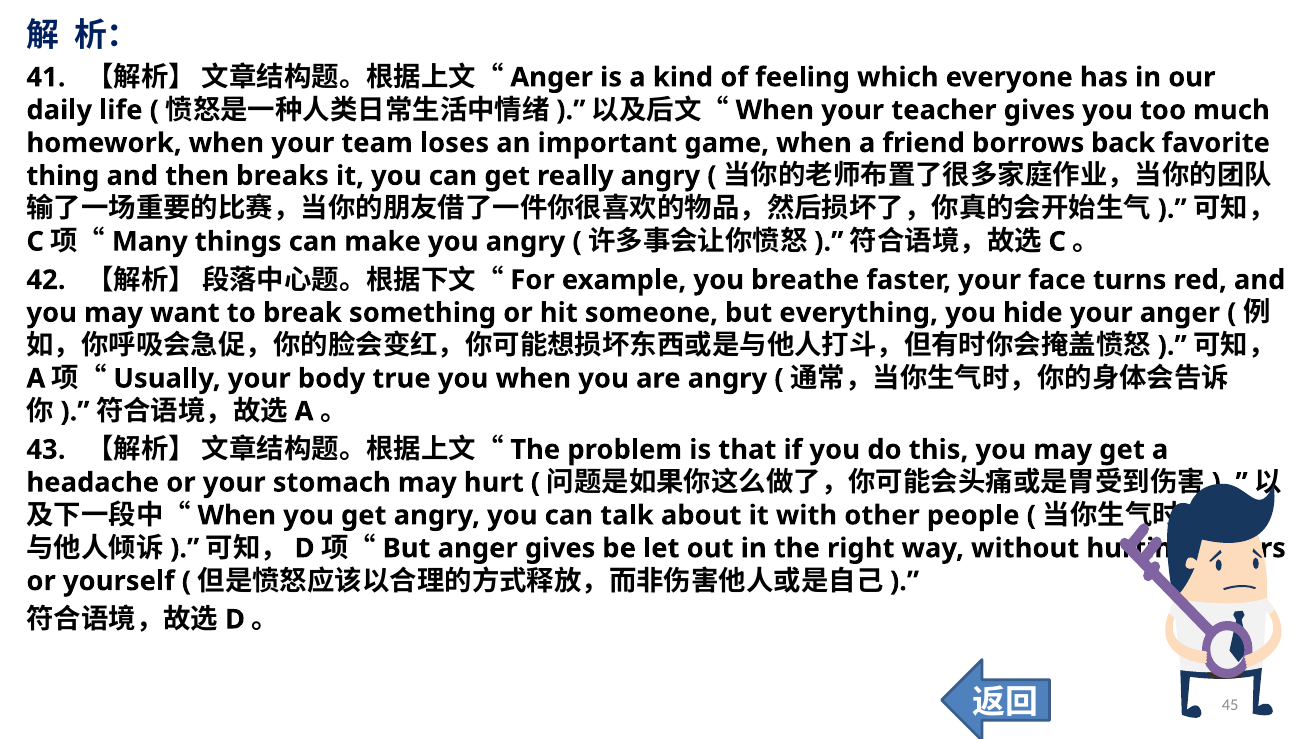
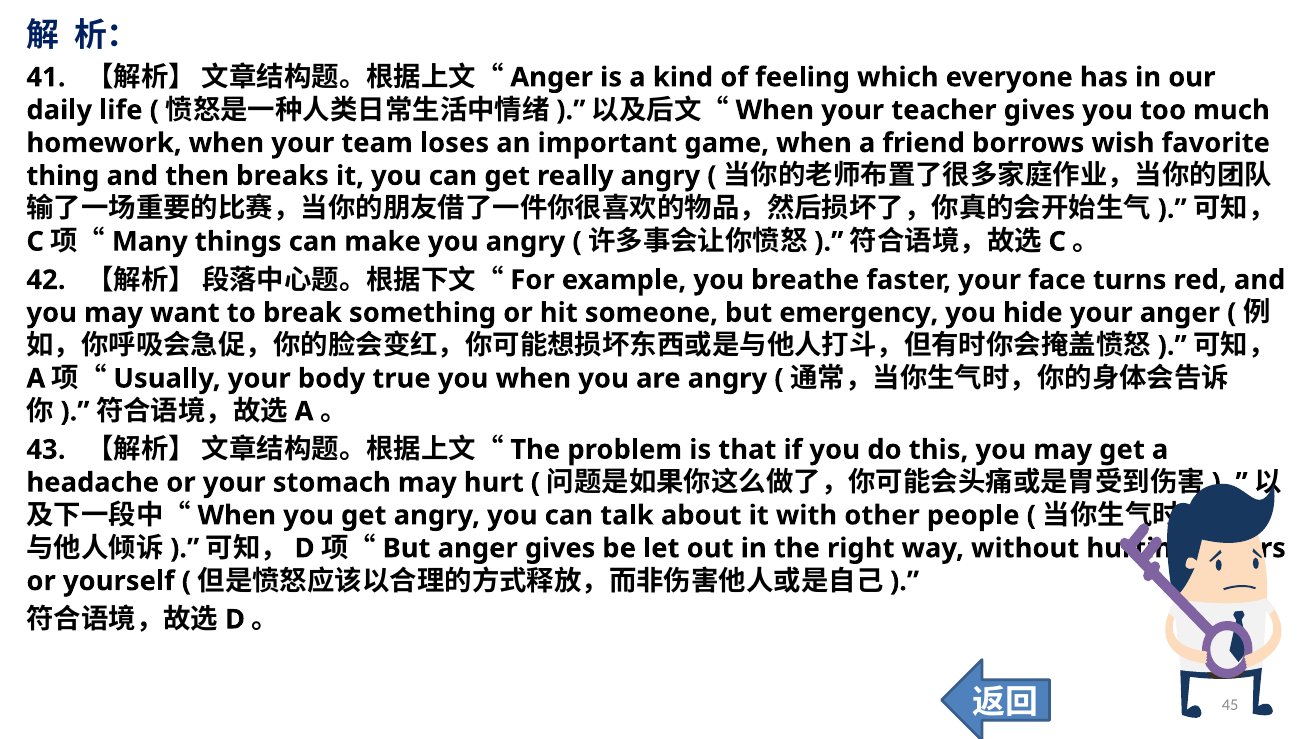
back: back -> wish (1123, 143)
everything: everything -> emergency (859, 313)
